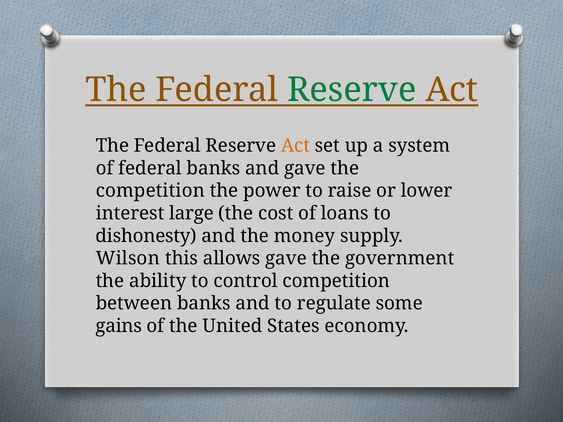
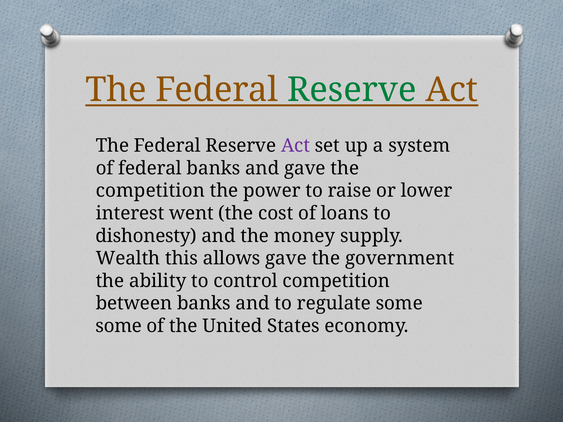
Act colour: orange -> purple (296, 146)
large: large -> went (191, 213)
Wilson: Wilson -> Wealth (128, 258)
gains: gains -> some (119, 326)
